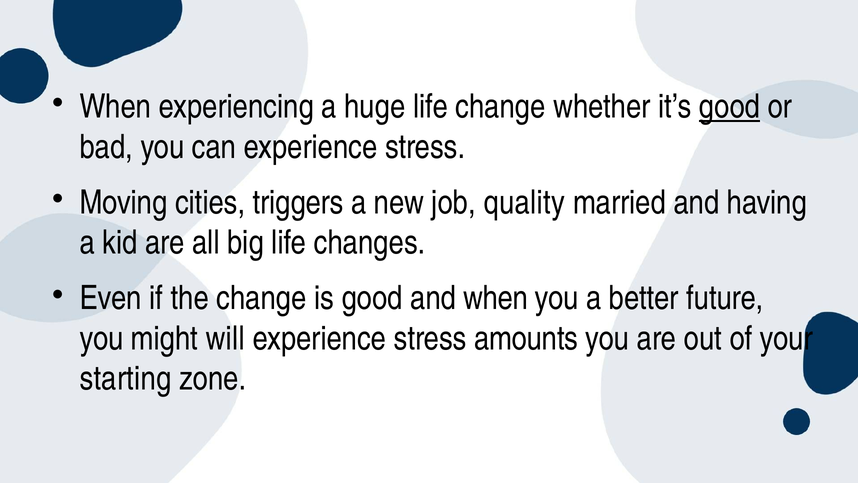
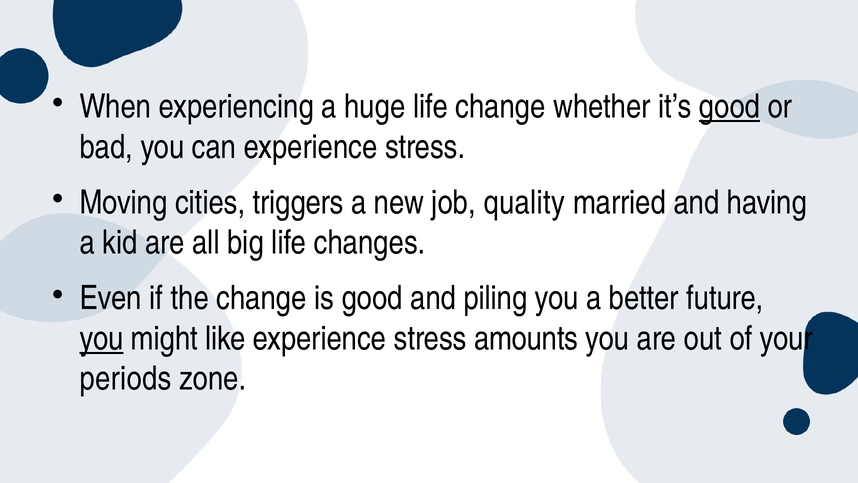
and when: when -> piling (495, 298)
you underline: none -> present (102, 338)
will: will -> like (226, 338)
starting: starting -> periods (125, 379)
